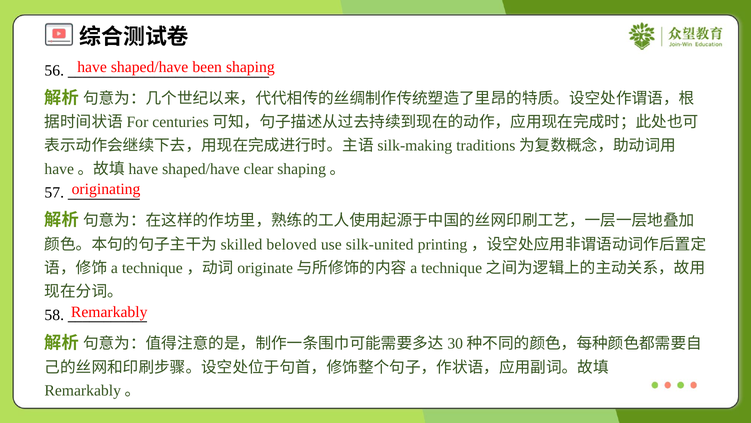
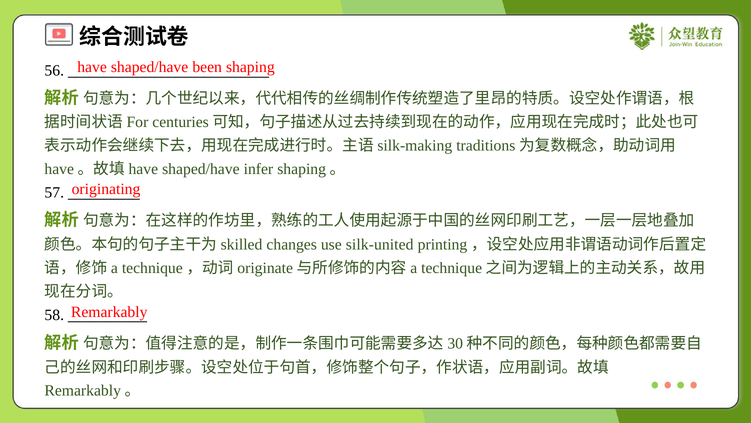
clear: clear -> infer (258, 169)
beloved: beloved -> changes (292, 244)
